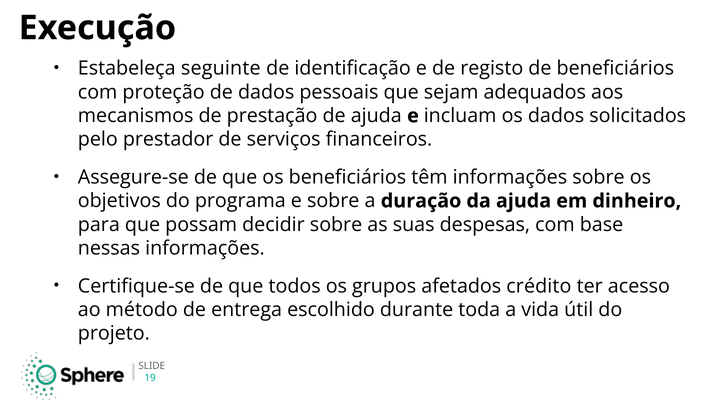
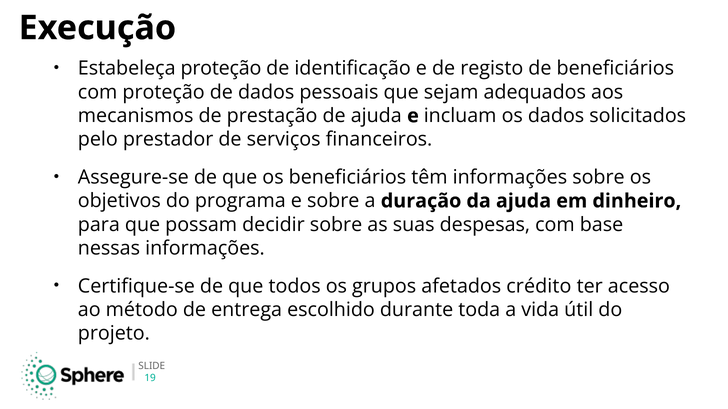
Estabeleça seguinte: seguinte -> proteção (221, 69)
